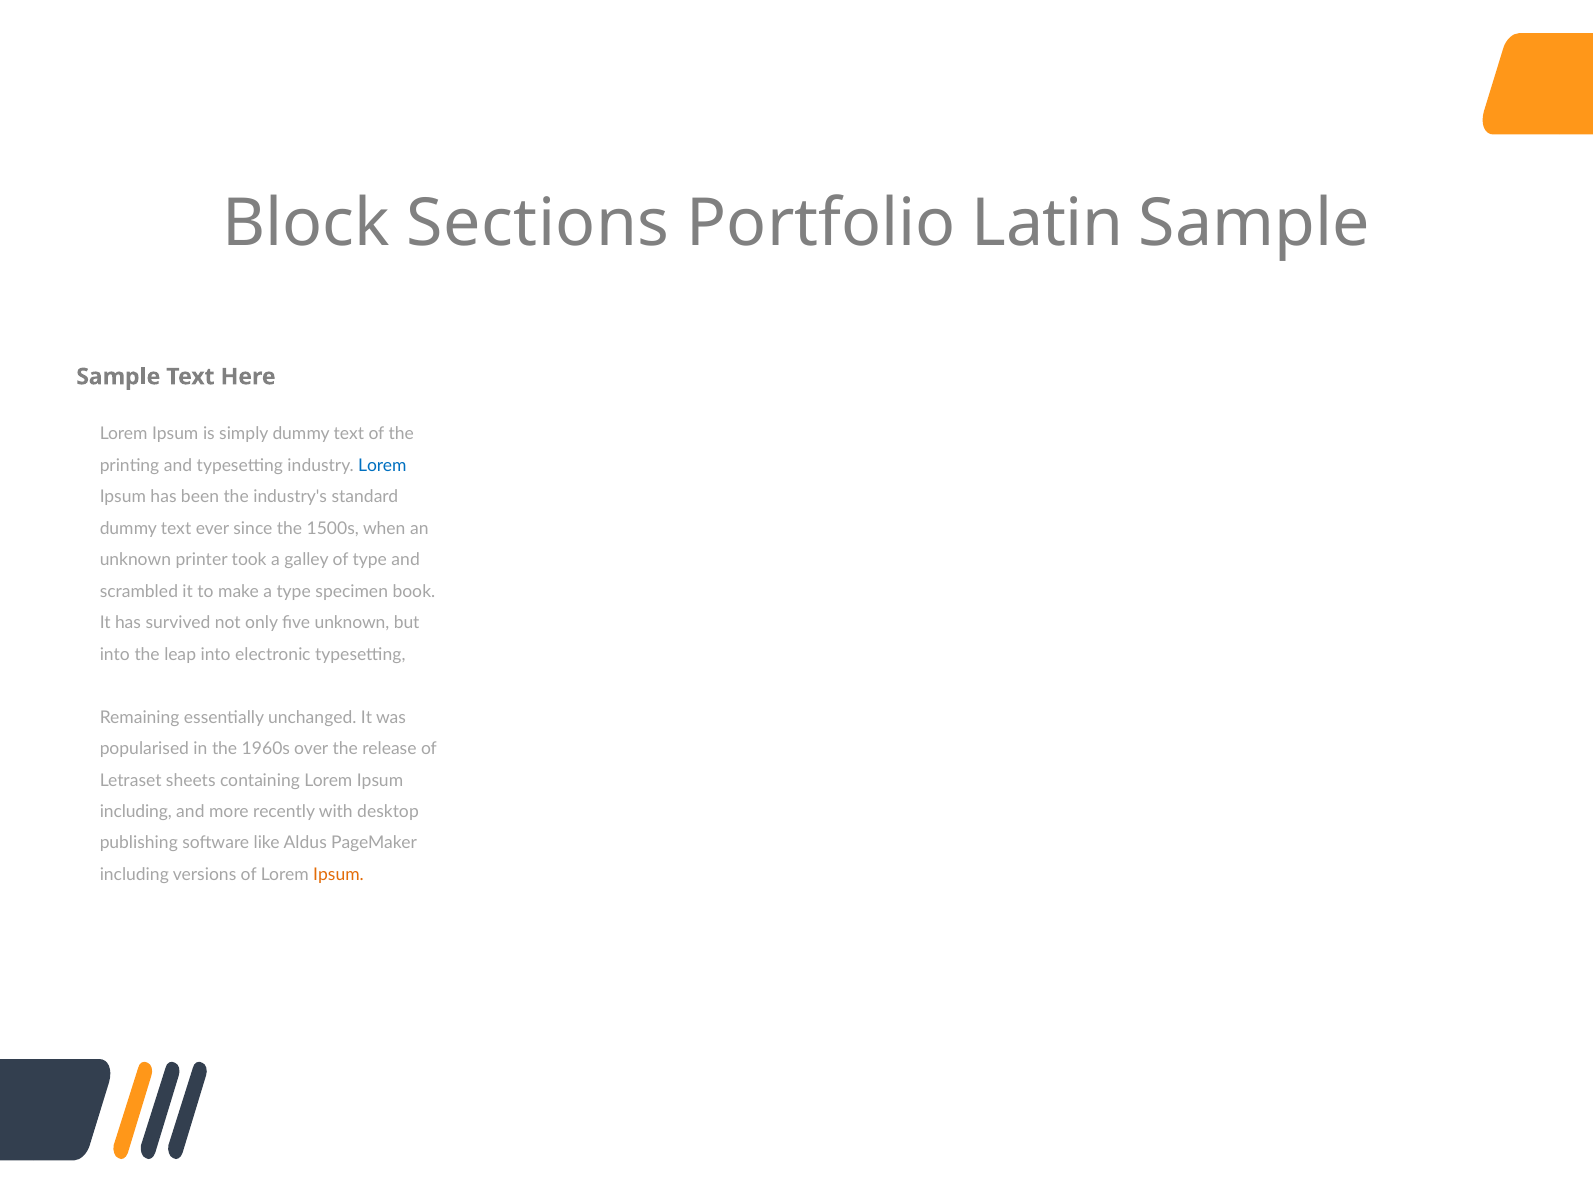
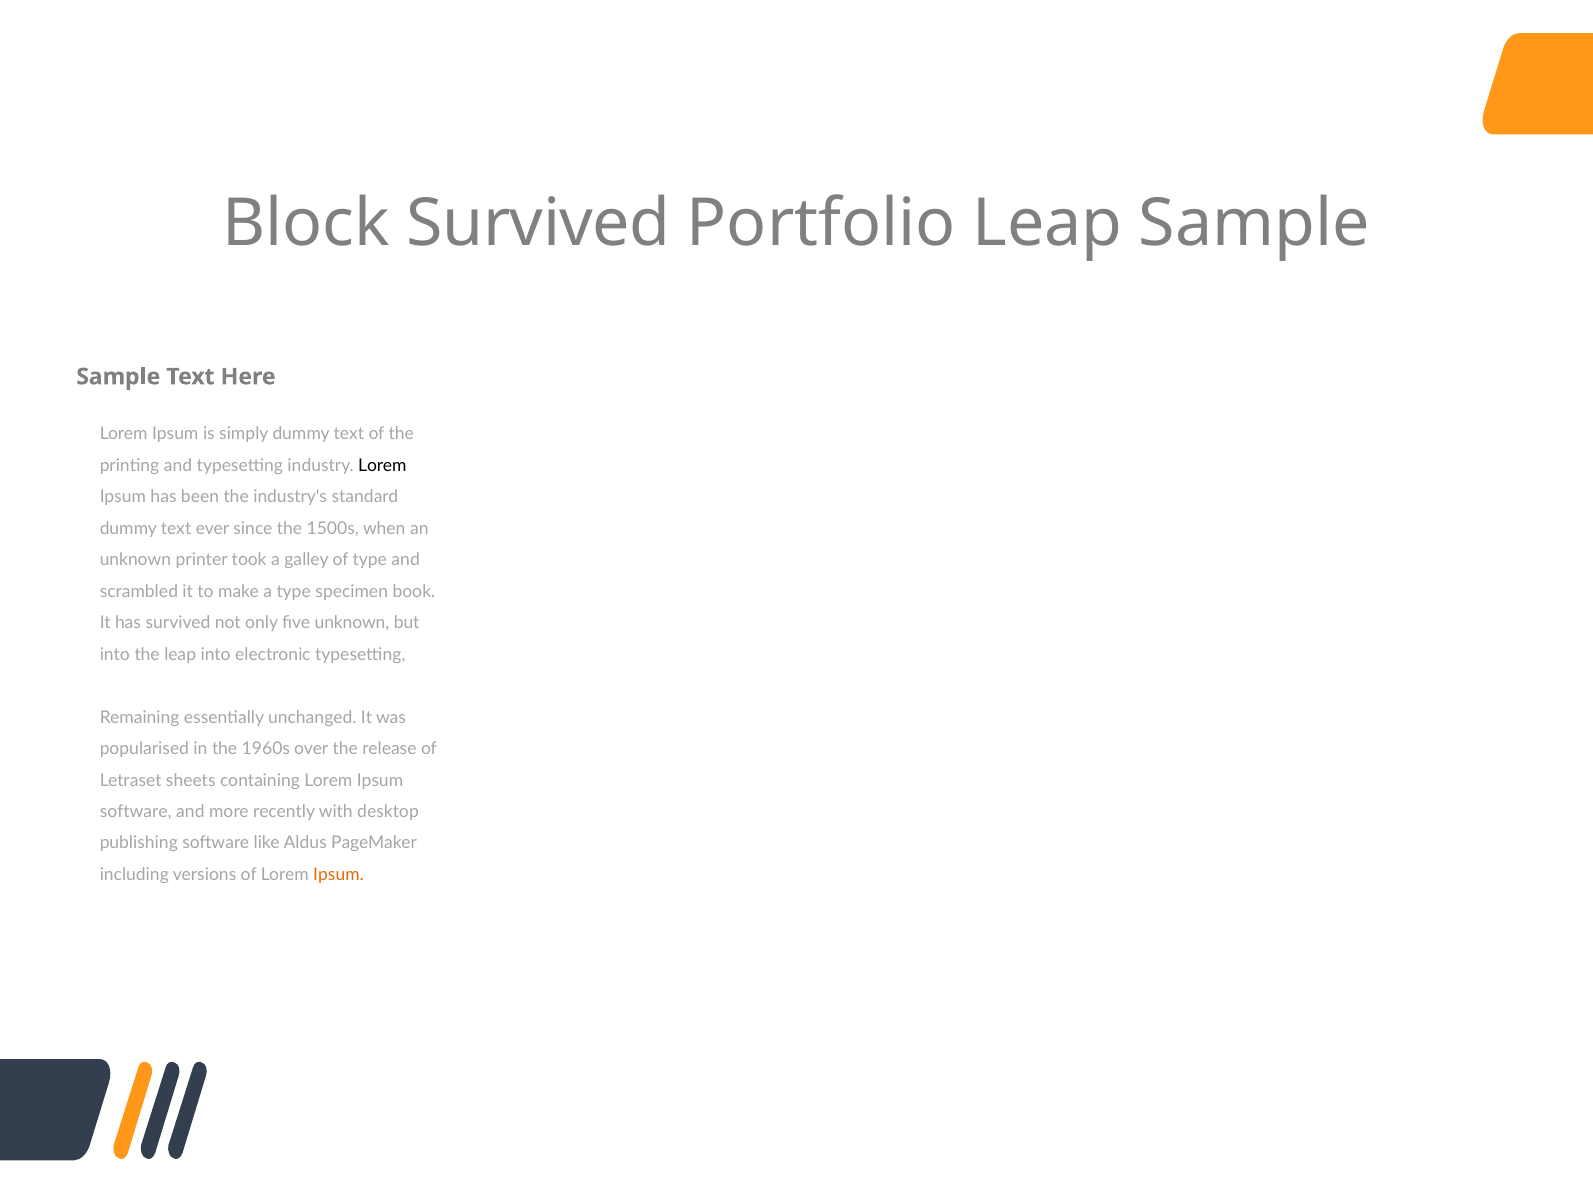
Block Sections: Sections -> Survived (539, 224)
Portfolio Latin: Latin -> Leap (1048, 224)
Lorem colour: blue -> black (382, 465)
including: including -> software (136, 812)
